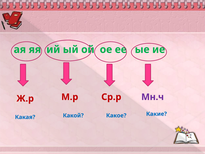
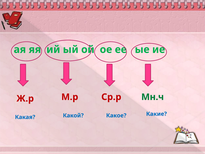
Мн.ч colour: purple -> green (153, 97)
